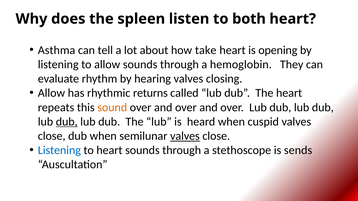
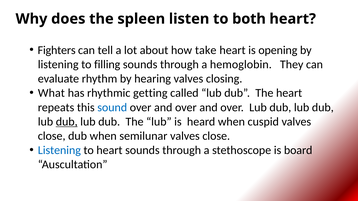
Asthma: Asthma -> Fighters (57, 50)
to allow: allow -> filling (107, 65)
Allow: Allow -> What (51, 93)
returns: returns -> getting (150, 93)
sound colour: orange -> blue (112, 108)
valves underline: present -> none (185, 136)
sends: sends -> board (298, 150)
